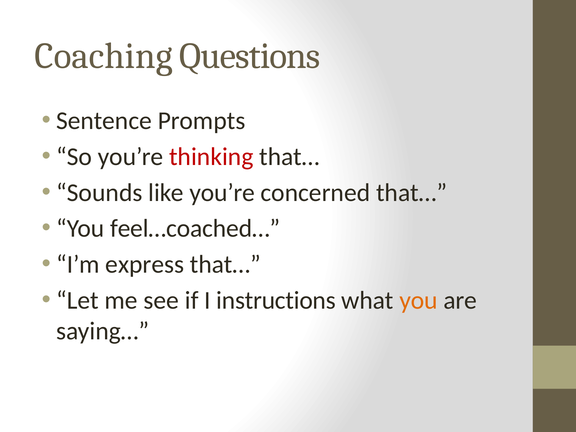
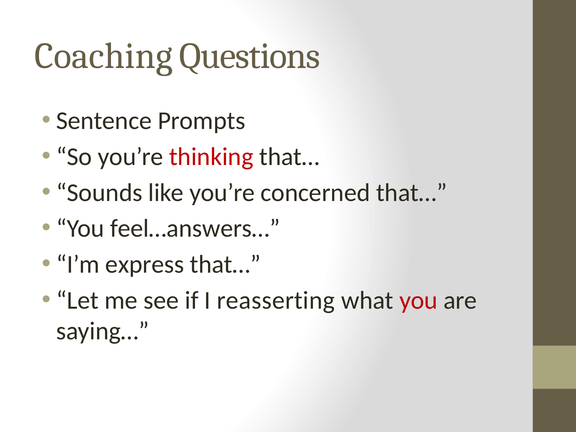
feel…coached…: feel…coached… -> feel…answers… (195, 228)
instructions: instructions -> reasserting (276, 300)
you colour: orange -> red (418, 300)
